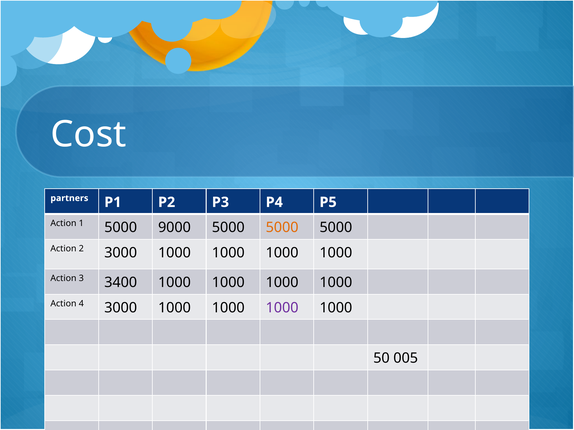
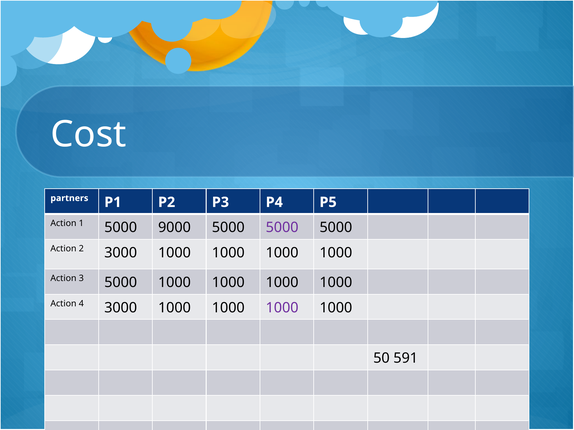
5000 colour: orange -> purple (282, 228)
3 3400: 3400 -> 5000 (121, 283)
005: 005 -> 591 (406, 359)
